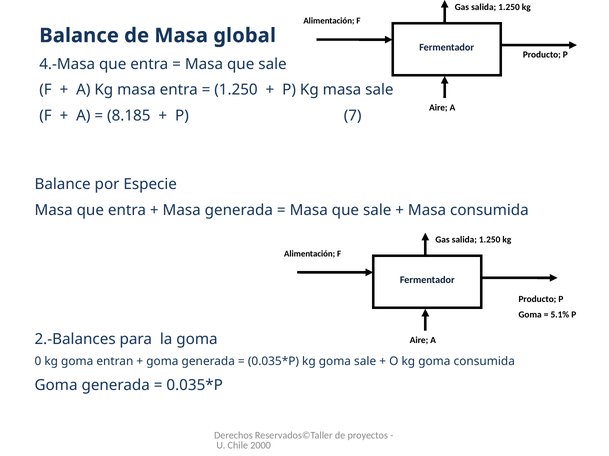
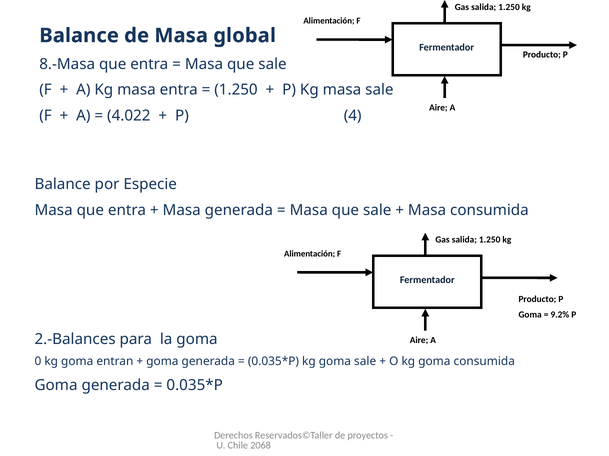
4.-Masa: 4.-Masa -> 8.-Masa (67, 64)
8.185: 8.185 -> 4.022 (129, 116)
7: 7 -> 4 (353, 116)
5.1%: 5.1% -> 9.2% (560, 315)
2000: 2000 -> 2068 (261, 446)
